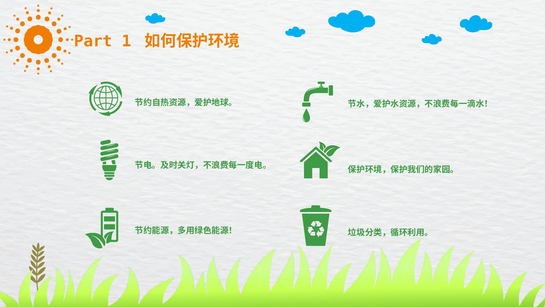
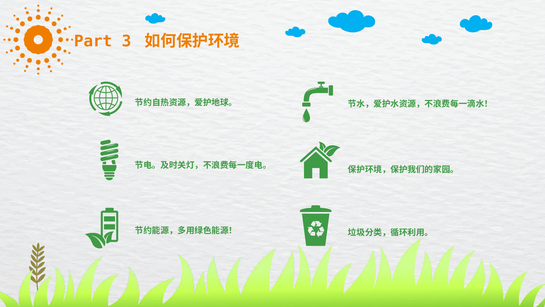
1: 1 -> 3 (126, 41)
